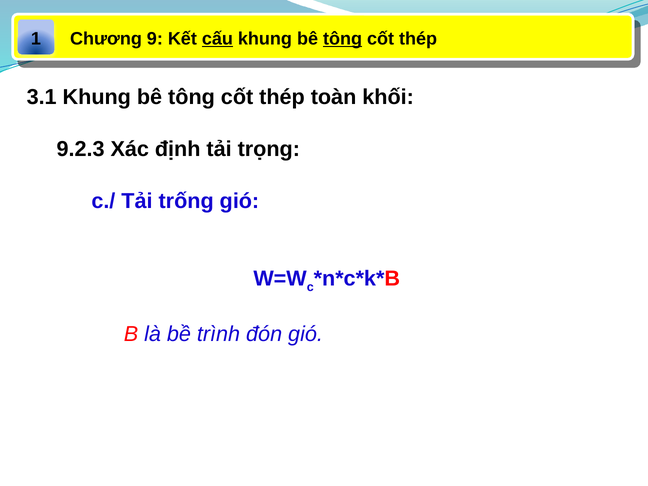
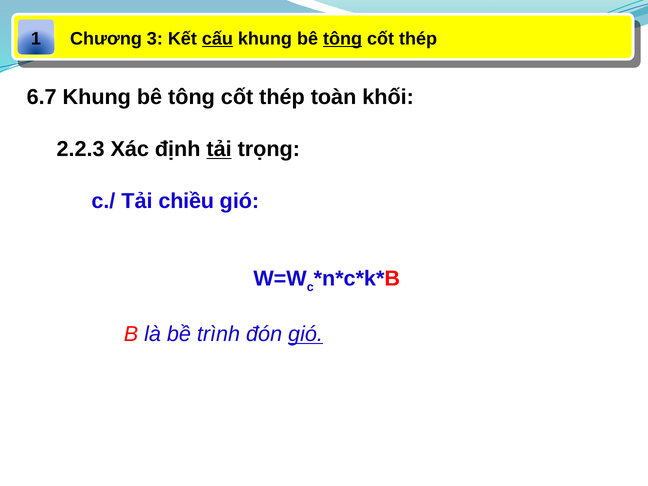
9: 9 -> 3 (155, 39)
3.1: 3.1 -> 6.7 (42, 97)
9.2.3: 9.2.3 -> 2.2.3 (81, 149)
tải underline: none -> present (219, 149)
trống: trống -> chiều (186, 201)
gió underline: none -> present (306, 334)
